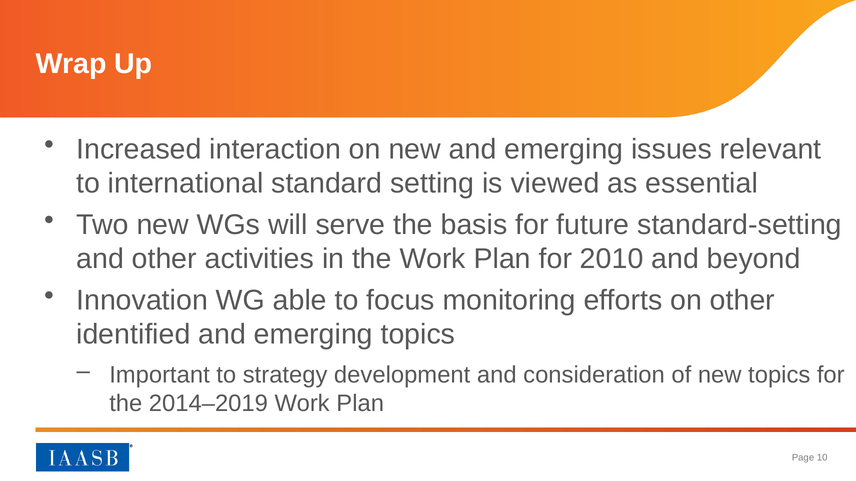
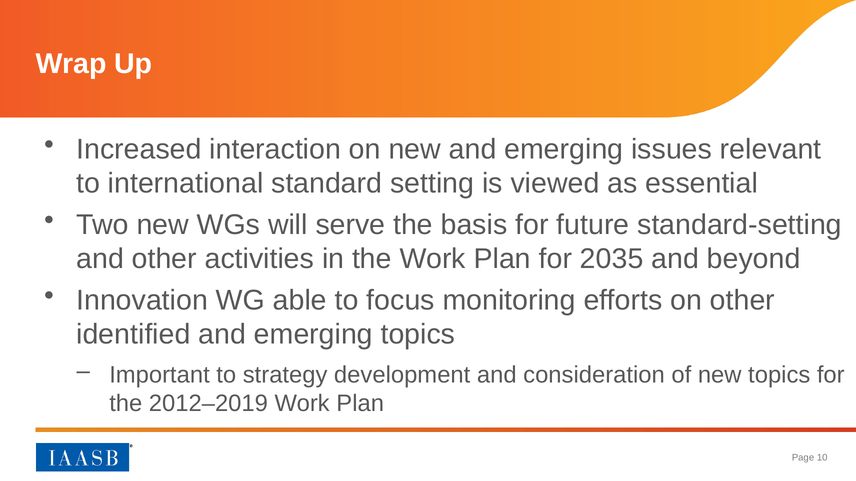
2010: 2010 -> 2035 (612, 259)
2014–2019: 2014–2019 -> 2012–2019 (208, 404)
